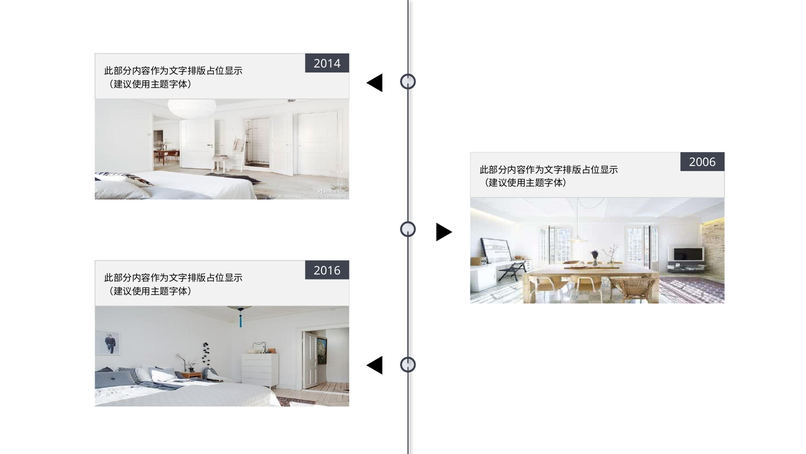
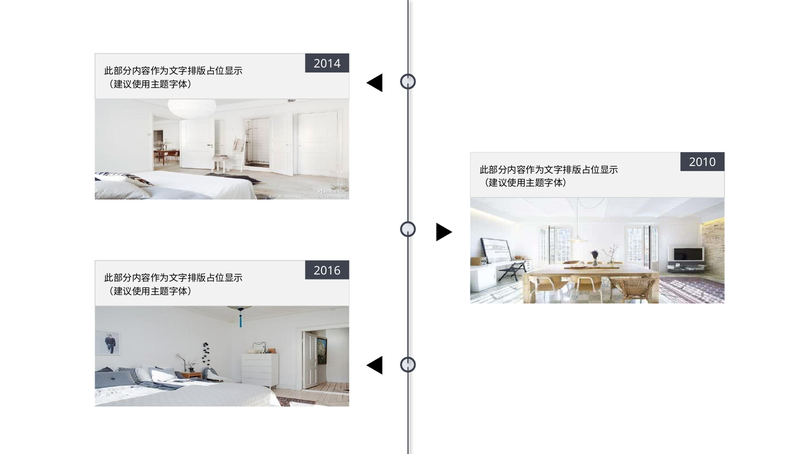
2006: 2006 -> 2010 (702, 162)
